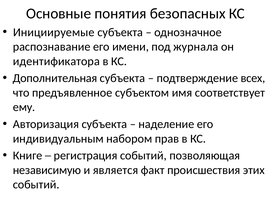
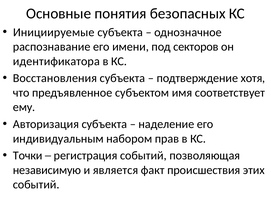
журнала: журнала -> секторов (196, 47)
Дополнительная: Дополнительная -> Восстановления (55, 78)
всех: всех -> хотя (253, 78)
Книге: Книге -> Точки (28, 155)
